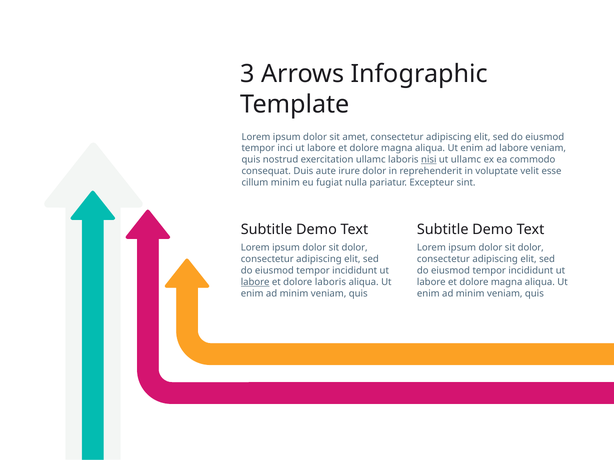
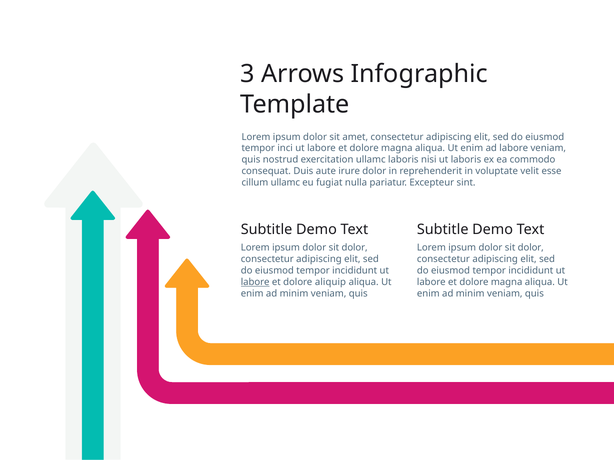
nisi underline: present -> none (429, 160)
ut ullamc: ullamc -> laboris (466, 160)
cillum minim: minim -> ullamc (285, 183)
dolore laboris: laboris -> aliquip (330, 282)
